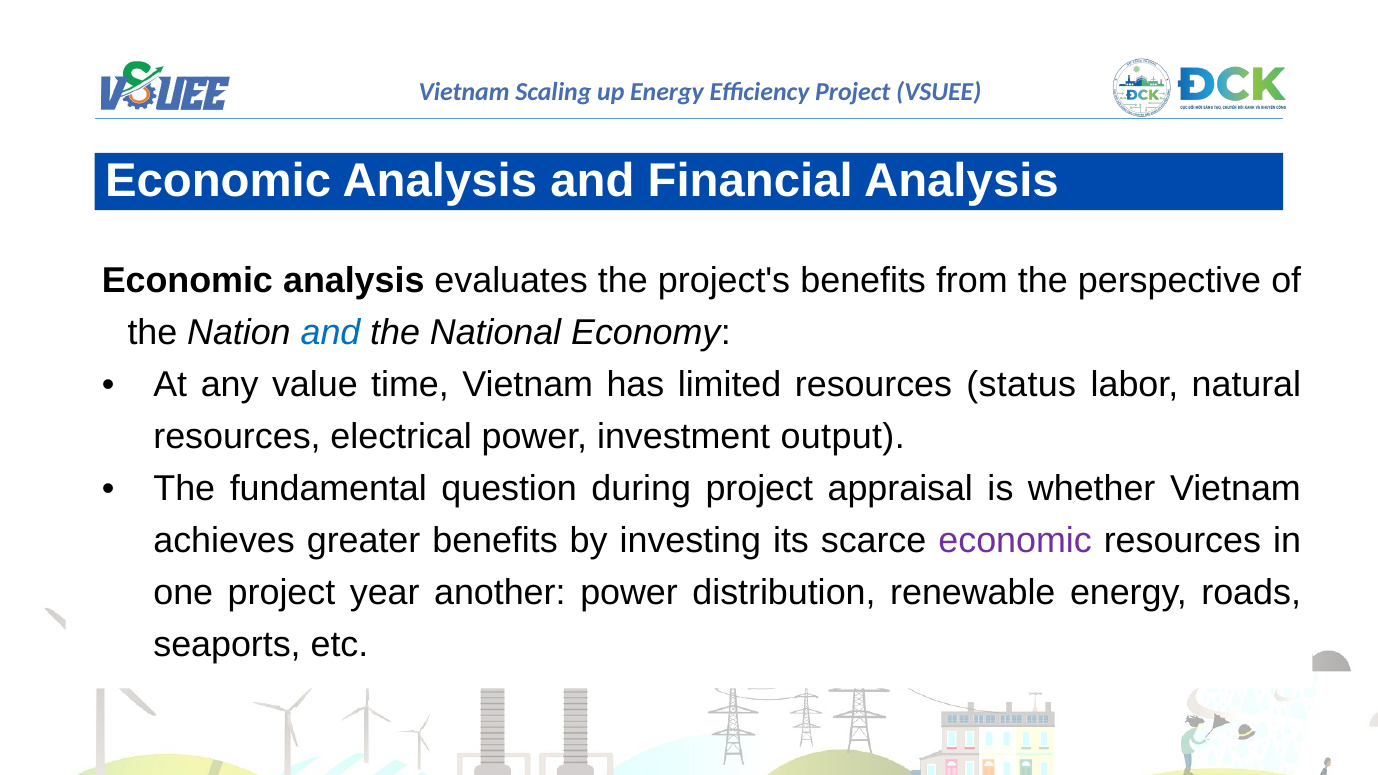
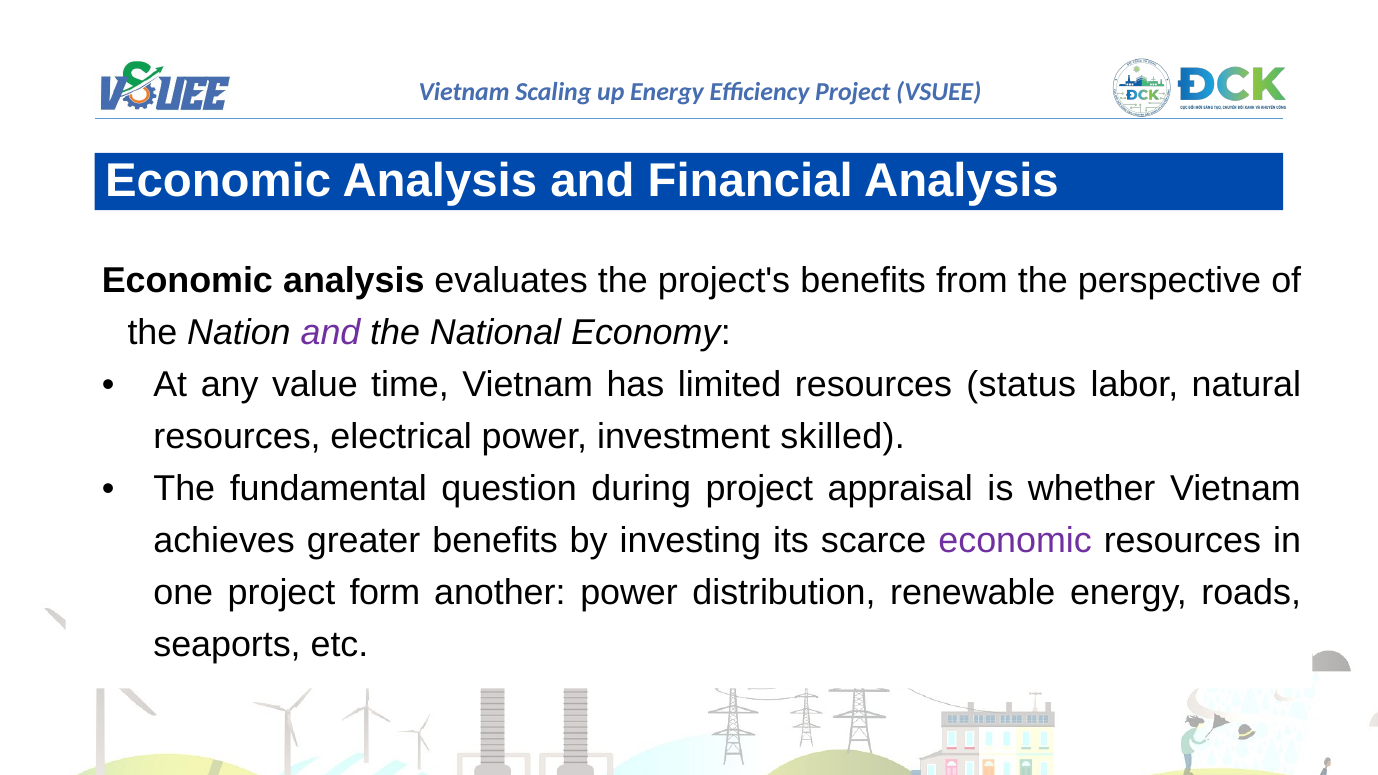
and colour: blue -> purple (331, 333)
output: output -> skilled (843, 437)
year: year -> form (385, 593)
